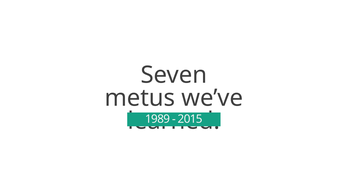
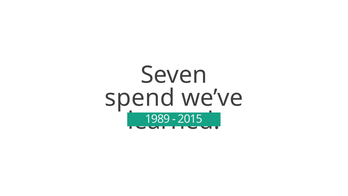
metus: metus -> spend (140, 98)
